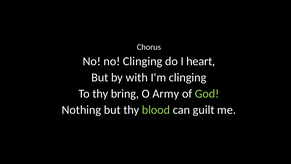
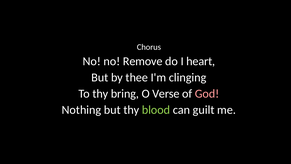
no Clinging: Clinging -> Remove (143, 61)
with: with -> thee (137, 77)
Army: Army -> Verse (166, 93)
God colour: light green -> pink (207, 93)
